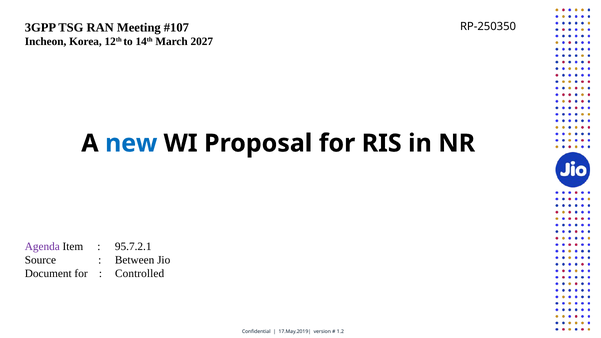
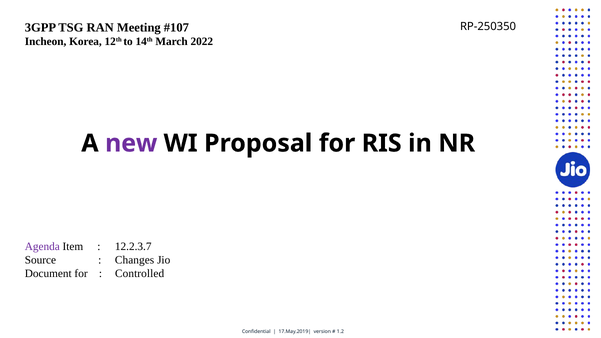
2027: 2027 -> 2022 (202, 42)
new colour: blue -> purple (131, 143)
95.7.2.1: 95.7.2.1 -> 12.2.3.7 (133, 247)
Between: Between -> Changes (135, 260)
